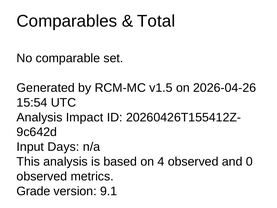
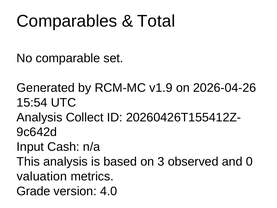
v1.5: v1.5 -> v1.9 (161, 88)
Impact: Impact -> Collect (85, 117)
Days: Days -> Cash (63, 147)
4: 4 -> 3 (161, 162)
observed: observed -> valuation (42, 176)
9.1: 9.1 -> 4.0 (109, 191)
